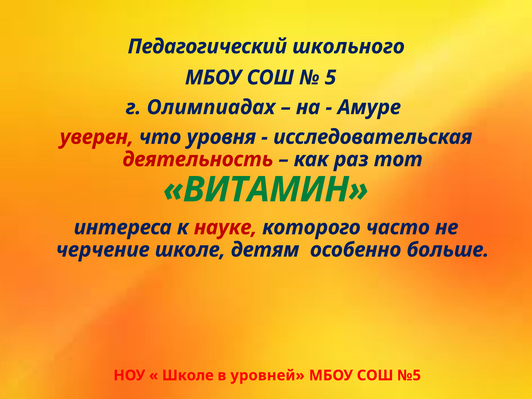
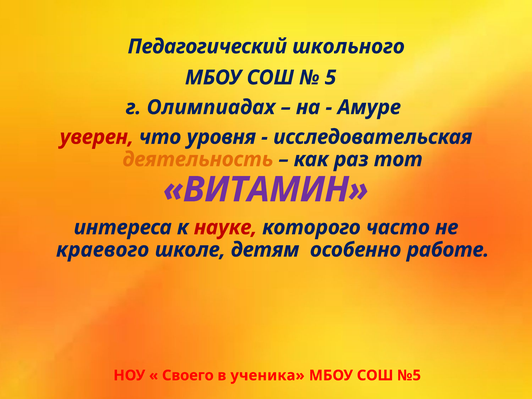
деятельность colour: red -> orange (198, 159)
ВИТАМИН colour: green -> purple (266, 190)
черчение: черчение -> краевого (103, 250)
больше: больше -> работе (448, 250)
Школе: Школе -> Своего (188, 375)
уровней: уровней -> ученика (268, 375)
